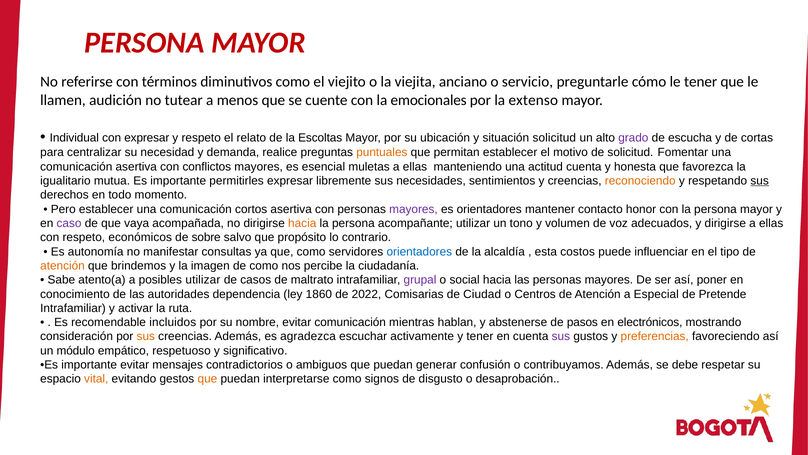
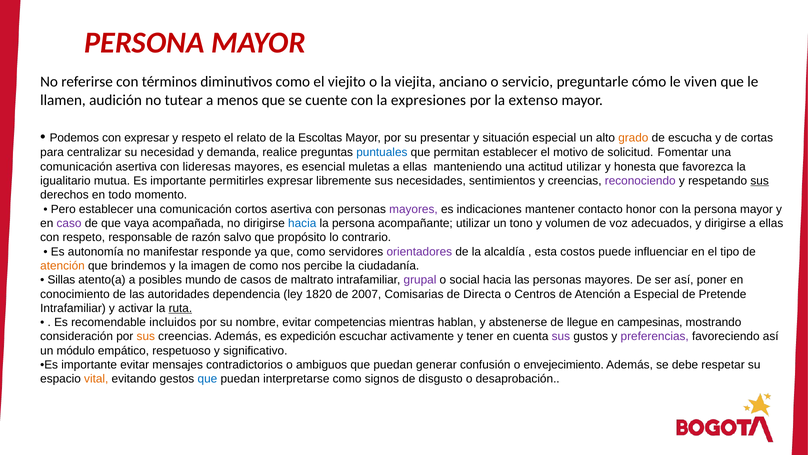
le tener: tener -> viven (701, 82)
emocionales: emocionales -> expresiones (428, 100)
Individual: Individual -> Podemos (74, 137)
ubicación: ubicación -> presentar (445, 137)
situación solicitud: solicitud -> especial (554, 137)
grado colour: purple -> orange (633, 137)
puntuales colour: orange -> blue (382, 152)
conflictos: conflictos -> lideresas (207, 166)
actitud cuenta: cuenta -> utilizar (584, 166)
reconociendo colour: orange -> purple (640, 181)
es orientadores: orientadores -> indicaciones (489, 209)
hacia colour: orange -> blue (302, 223)
económicos: económicos -> responsable (140, 237)
sobre: sobre -> razón (206, 237)
consultas: consultas -> responde (226, 251)
orientadores colour: blue -> purple (419, 251)
Sabe: Sabe -> Sillas (61, 280)
posibles utilizar: utilizar -> mundo (203, 280)
1860: 1860 -> 1820 (319, 294)
2022: 2022 -> 2007 (366, 294)
Ciudad: Ciudad -> Directa (482, 294)
ruta underline: none -> present (180, 308)
evitar comunicación: comunicación -> competencias (350, 322)
pasos: pasos -> llegue (582, 322)
electrónicos: electrónicos -> campesinas (650, 322)
agradezca: agradezca -> expedición (308, 336)
preferencias colour: orange -> purple (655, 336)
contribuyamos: contribuyamos -> envejecimiento (564, 365)
que colour: orange -> blue (207, 379)
